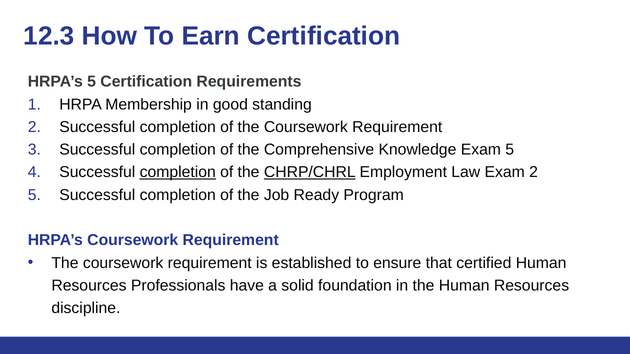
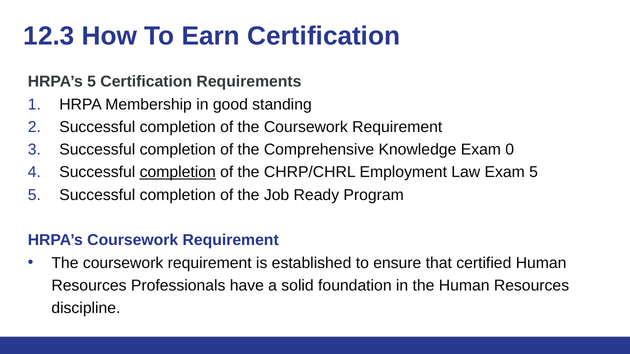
Exam 5: 5 -> 0 (510, 150)
CHRP/CHRL underline: present -> none (310, 172)
Exam 2: 2 -> 5 (534, 172)
